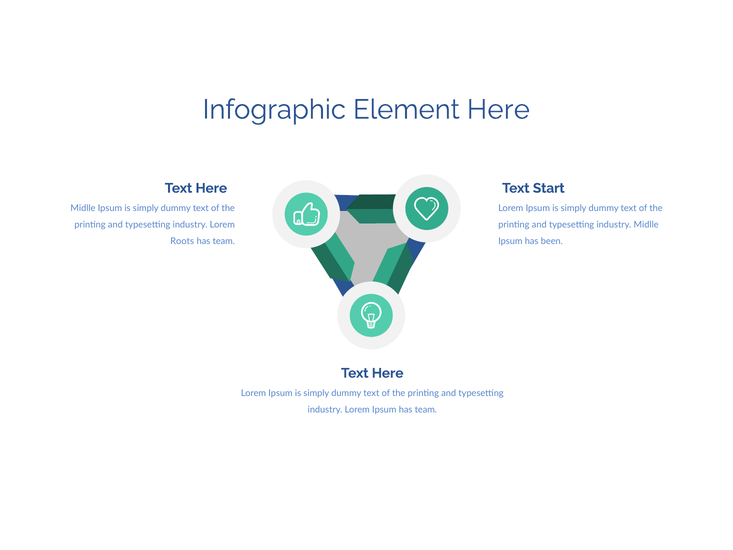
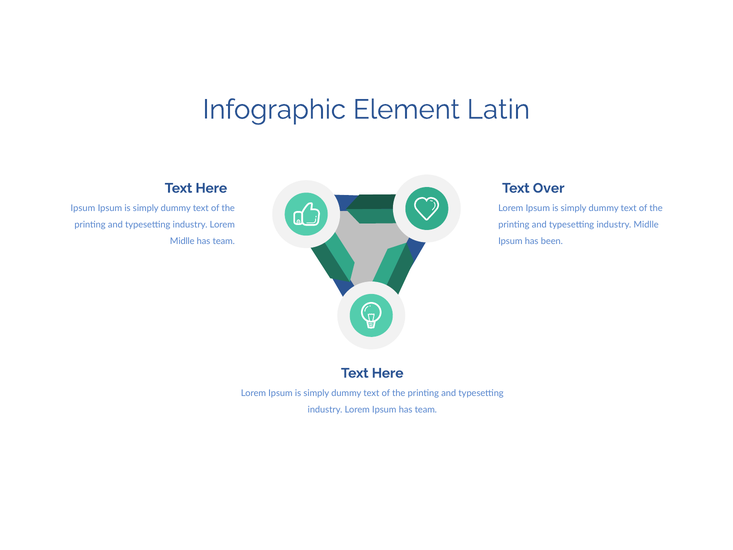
Element Here: Here -> Latin (498, 110)
Start: Start -> Over (549, 188)
Midlle: Midlle -> Ipsum (83, 208)
Roots: Roots -> Midlle (182, 241)
